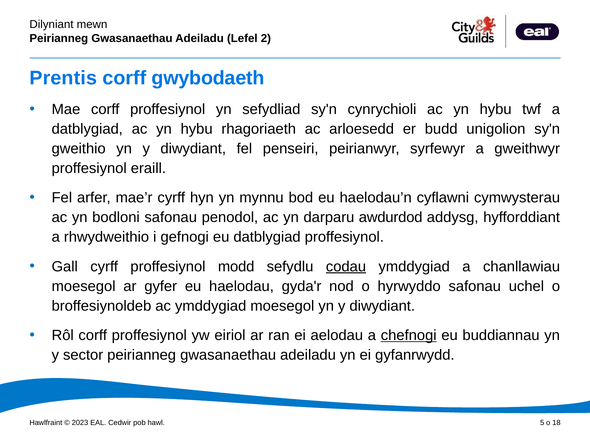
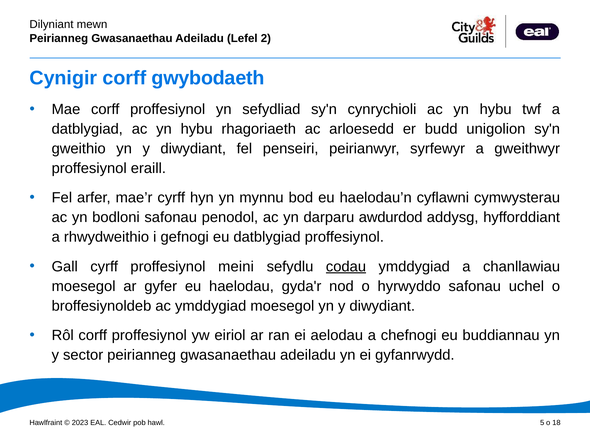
Prentis: Prentis -> Cynigir (63, 78)
modd: modd -> meini (236, 267)
chefnogi underline: present -> none (409, 336)
